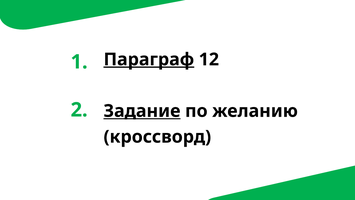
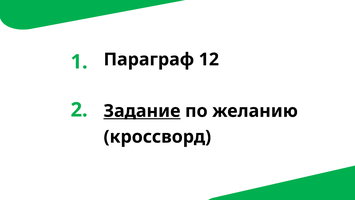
Параграф underline: present -> none (149, 59)
